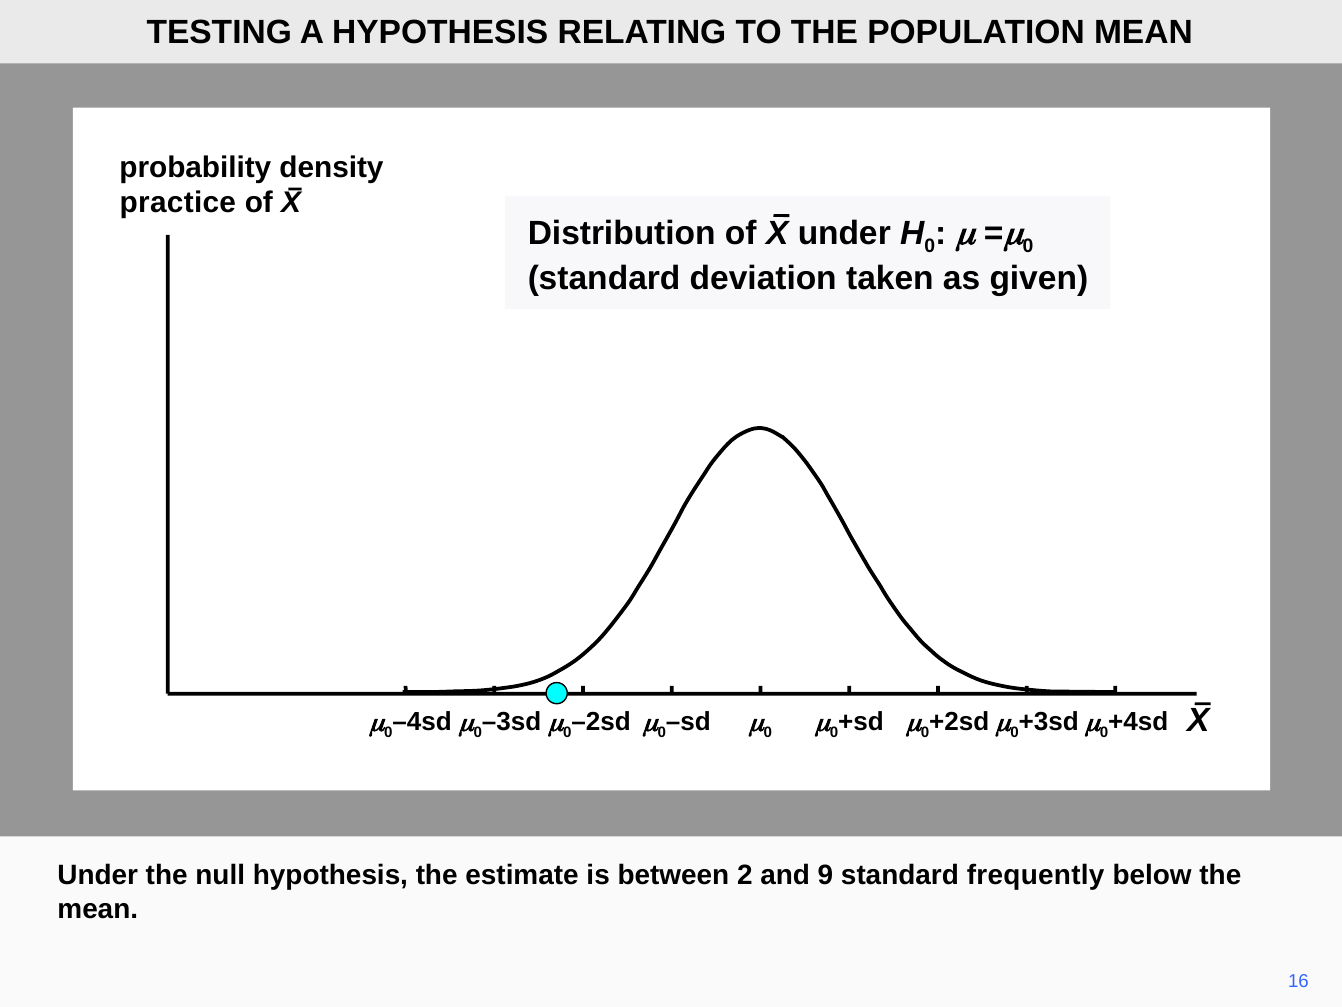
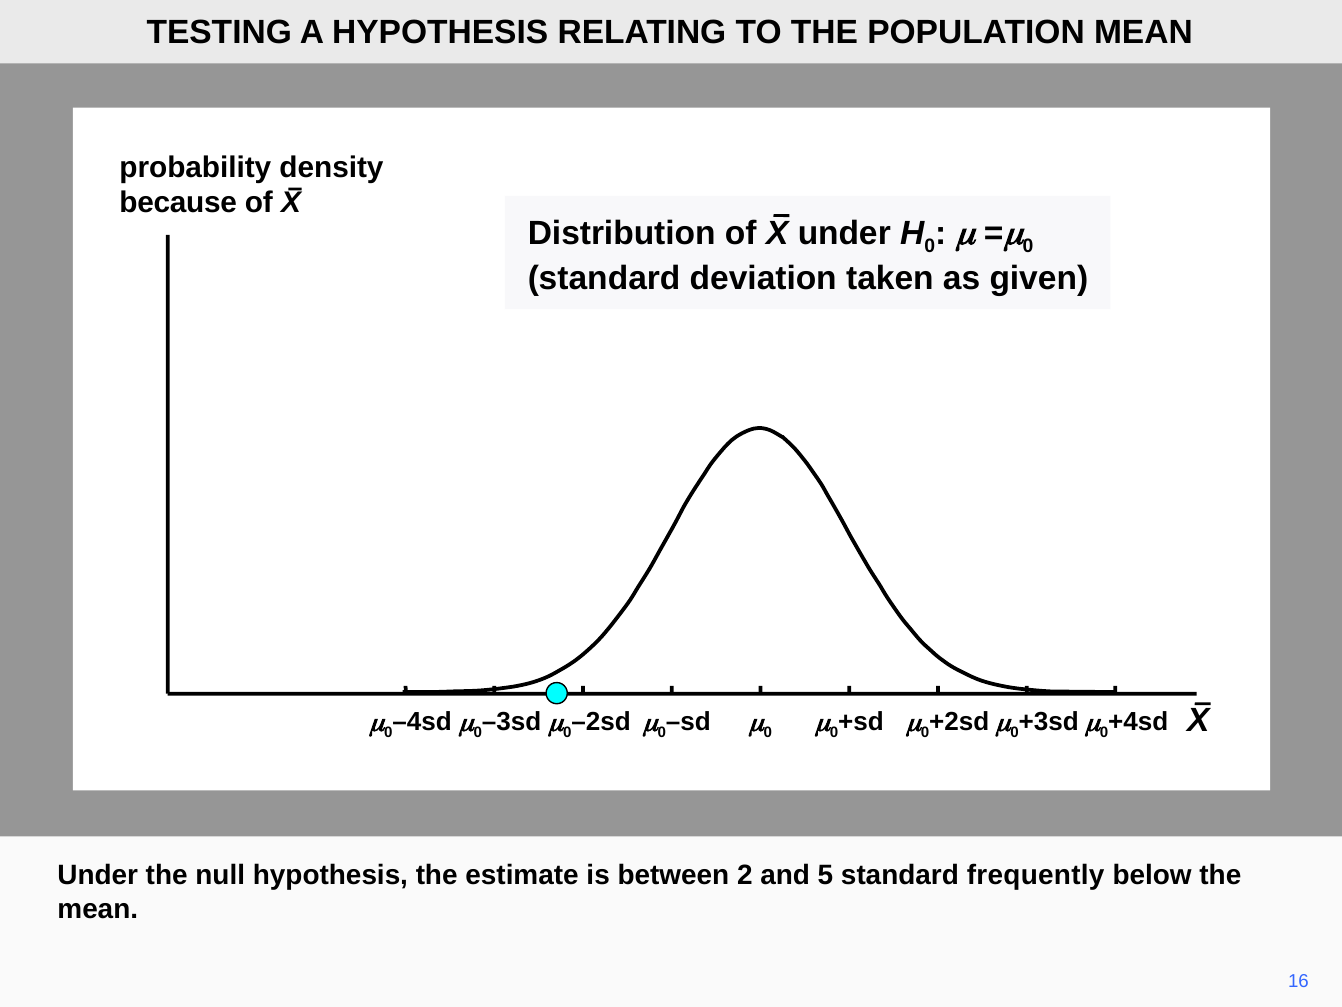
practice: practice -> because (178, 203)
9: 9 -> 5 (825, 875)
